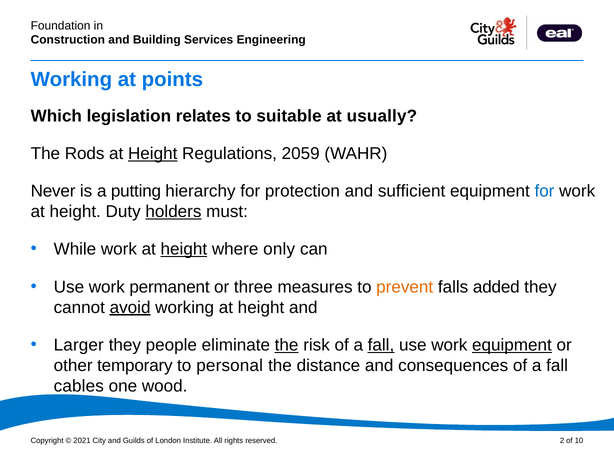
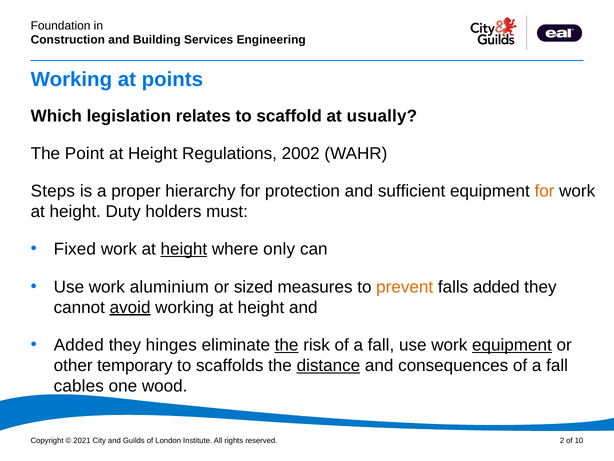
suitable: suitable -> scaffold (289, 116)
Rods: Rods -> Point (85, 154)
Height underline: present -> none (153, 154)
2059: 2059 -> 2002 (301, 154)
Never: Never -> Steps (53, 191)
putting: putting -> proper (136, 191)
for colour: blue -> orange (544, 191)
holders underline: present -> none (173, 212)
While: While -> Fixed (75, 249)
permanent: permanent -> aluminium (169, 287)
three: three -> sized (253, 287)
Larger: Larger -> Added (79, 345)
people: people -> hinges (171, 345)
fall underline: present -> none (381, 345)
personal: personal -> scaffolds (230, 365)
distance underline: none -> present (328, 365)
